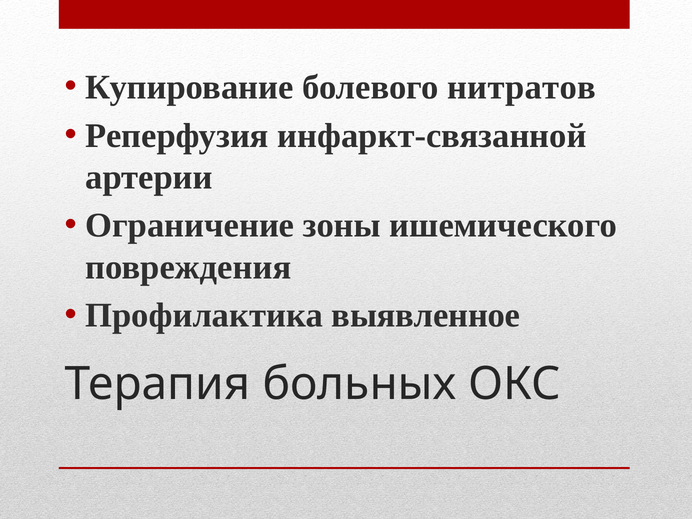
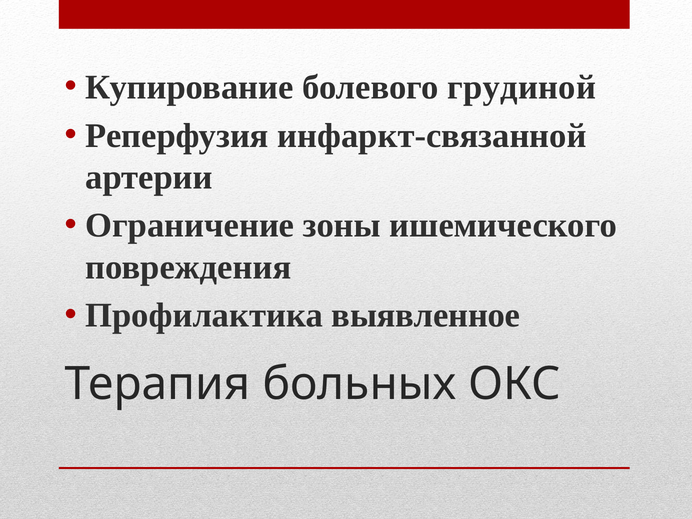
нитратов: нитратов -> грудиной (522, 87)
